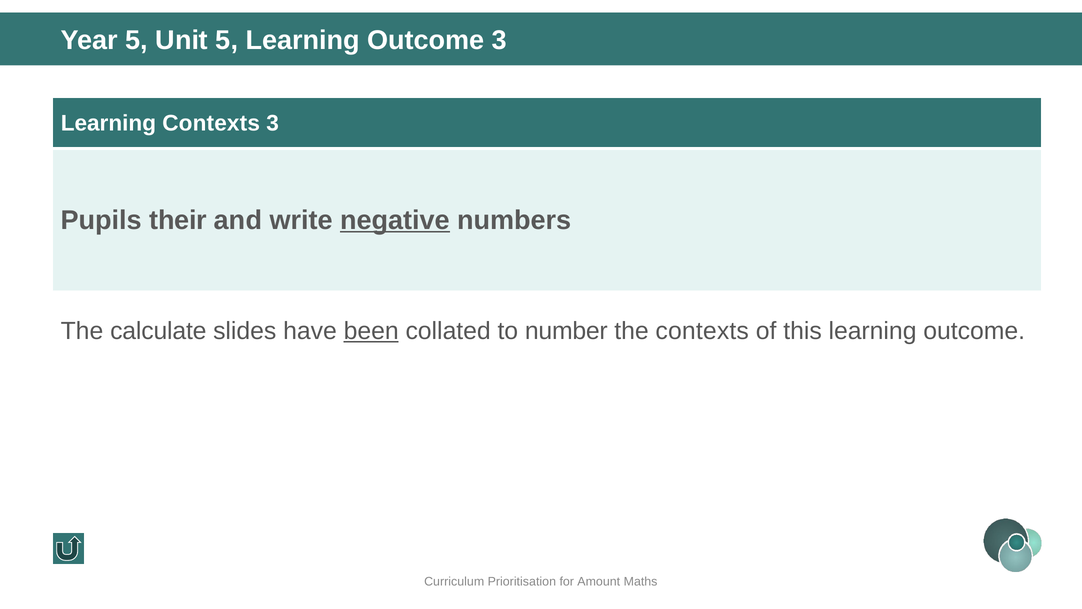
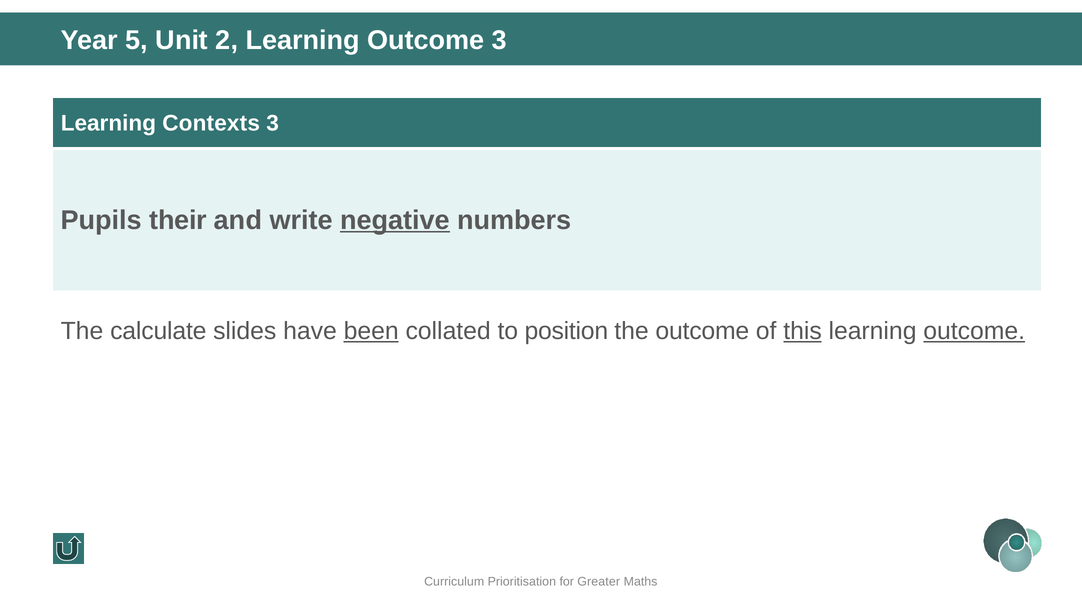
Unit 5: 5 -> 2 (227, 40)
number: number -> position (566, 331)
the contexts: contexts -> outcome (702, 331)
this underline: none -> present (803, 331)
outcome underline: none -> present (974, 331)
Amount: Amount -> Greater (599, 581)
